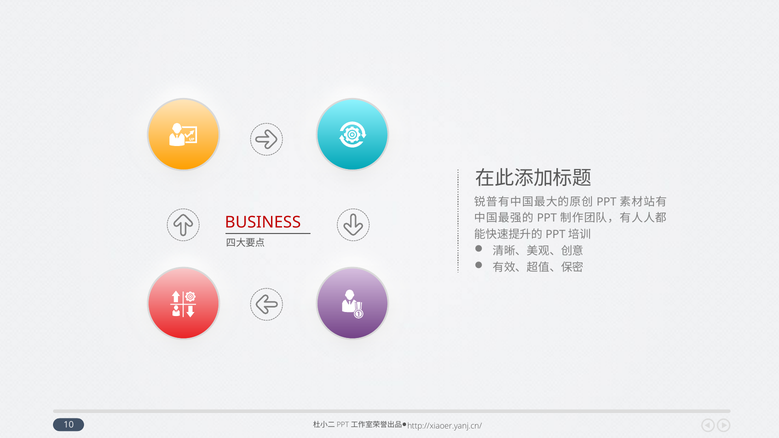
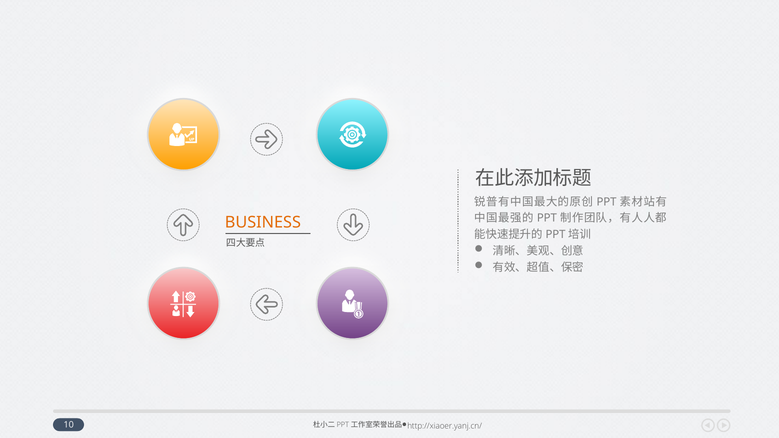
BUSINESS colour: red -> orange (263, 223)
